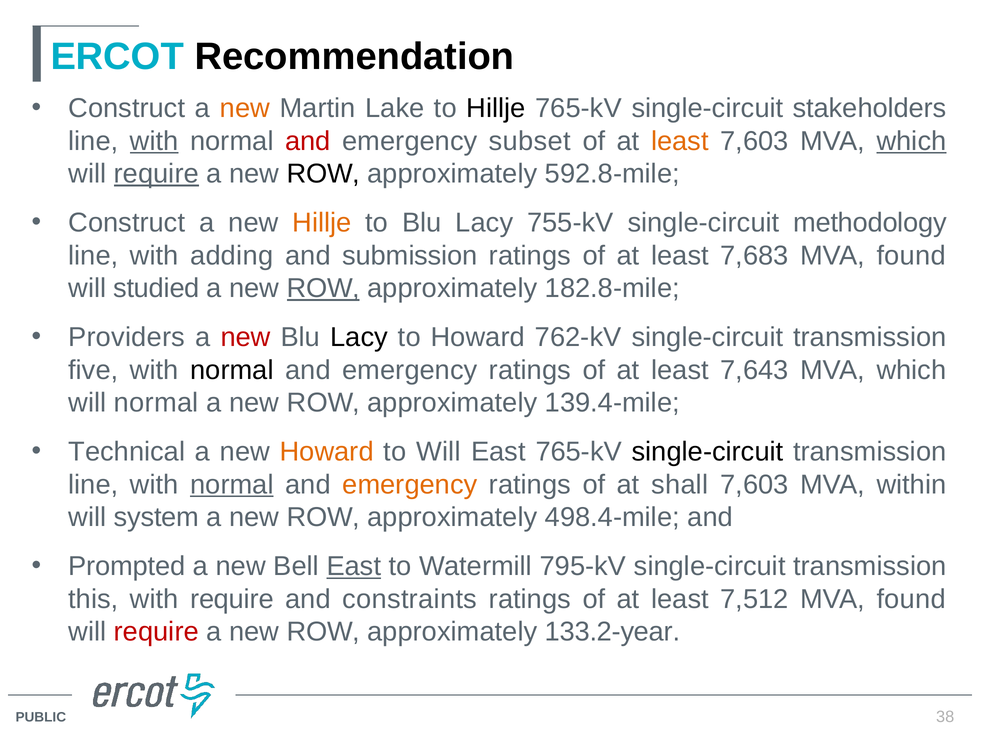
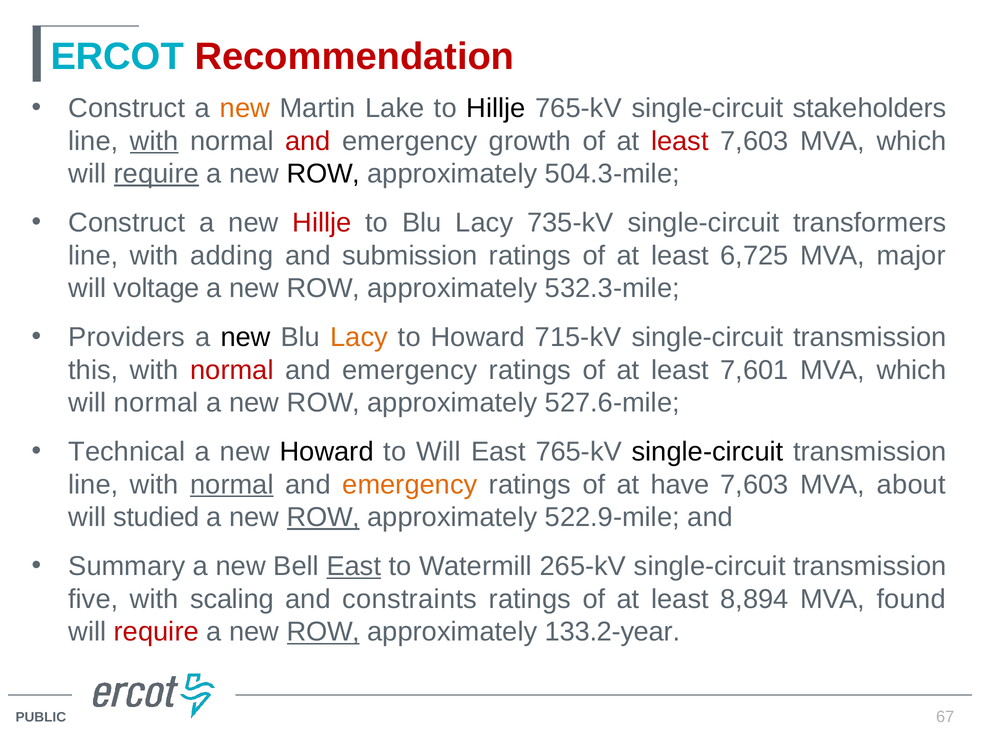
Recommendation colour: black -> red (354, 57)
subset: subset -> growth (530, 141)
least colour: orange -> red (680, 141)
which underline: present -> none (911, 141)
592.8-mile: 592.8-mile -> 504.3-mile (612, 174)
Hillje colour: orange -> red (322, 223)
755-kV: 755-kV -> 735-kV (570, 223)
methodology: methodology -> transformers (870, 223)
7,683: 7,683 -> 6,725 (754, 256)
found: found -> major (911, 256)
studied: studied -> voltage (156, 288)
ROW underline: present -> none (323, 288)
182.8-mile: 182.8-mile -> 532.3-mile (612, 288)
new colour: red -> black (246, 338)
Lacy colour: black -> orange (359, 338)
762-kV: 762-kV -> 715-kV (578, 338)
five: five -> this (93, 370)
normal colour: black -> red (232, 370)
7,643: 7,643 -> 7,601 (754, 370)
139.4-mile: 139.4-mile -> 527.6-mile (612, 403)
Howard colour: orange -> black (327, 452)
shall: shall -> have (680, 485)
within: within -> about (911, 485)
system: system -> studied (156, 518)
ROW underline: none -> present (323, 518)
498.4-mile: 498.4-mile -> 522.9-mile (612, 518)
Prompted: Prompted -> Summary (127, 567)
795-kV: 795-kV -> 265-kV (583, 567)
this: this -> five (93, 600)
with require: require -> scaling (232, 600)
7,512: 7,512 -> 8,894 (754, 600)
ROW underline: none -> present (323, 632)
38: 38 -> 67 (945, 718)
